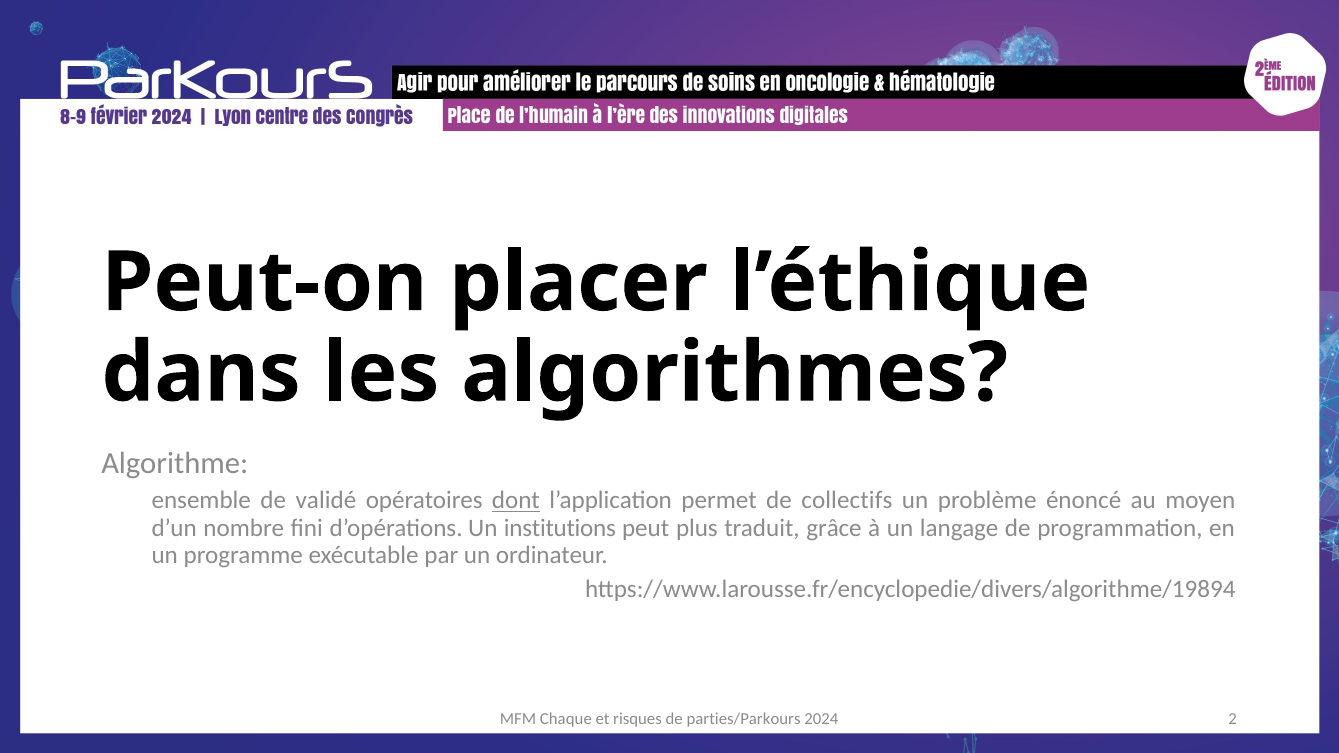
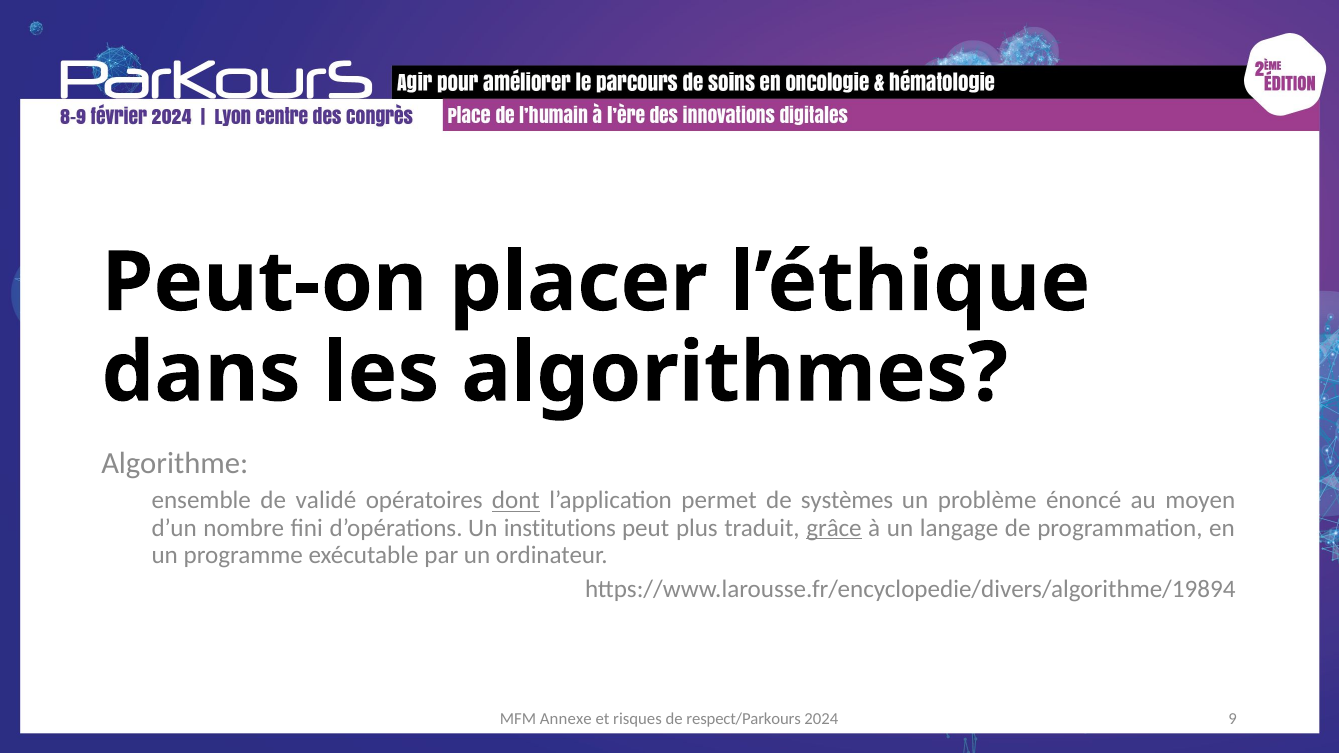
collectifs: collectifs -> systèmes (847, 501)
grâce underline: none -> present (834, 528)
Chaque: Chaque -> Annexe (566, 719)
parties/Parkours: parties/Parkours -> respect/Parkours (744, 719)
2: 2 -> 9 (1233, 719)
